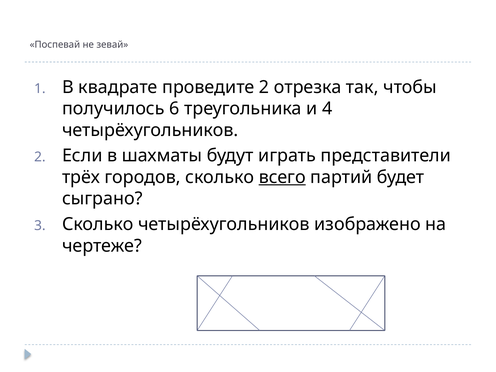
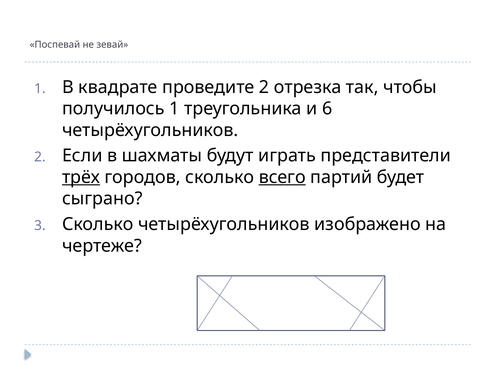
получилось 6: 6 -> 1 (174, 109)
4: 4 -> 6 (327, 109)
трёх underline: none -> present (81, 177)
